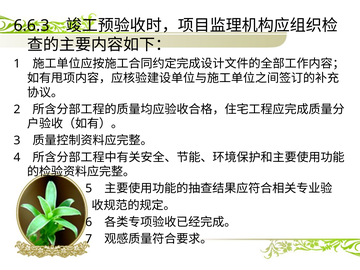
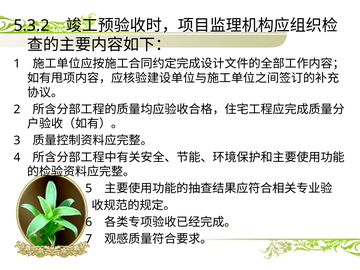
6.6.3: 6.6.3 -> 5.3.2 (32, 26)
